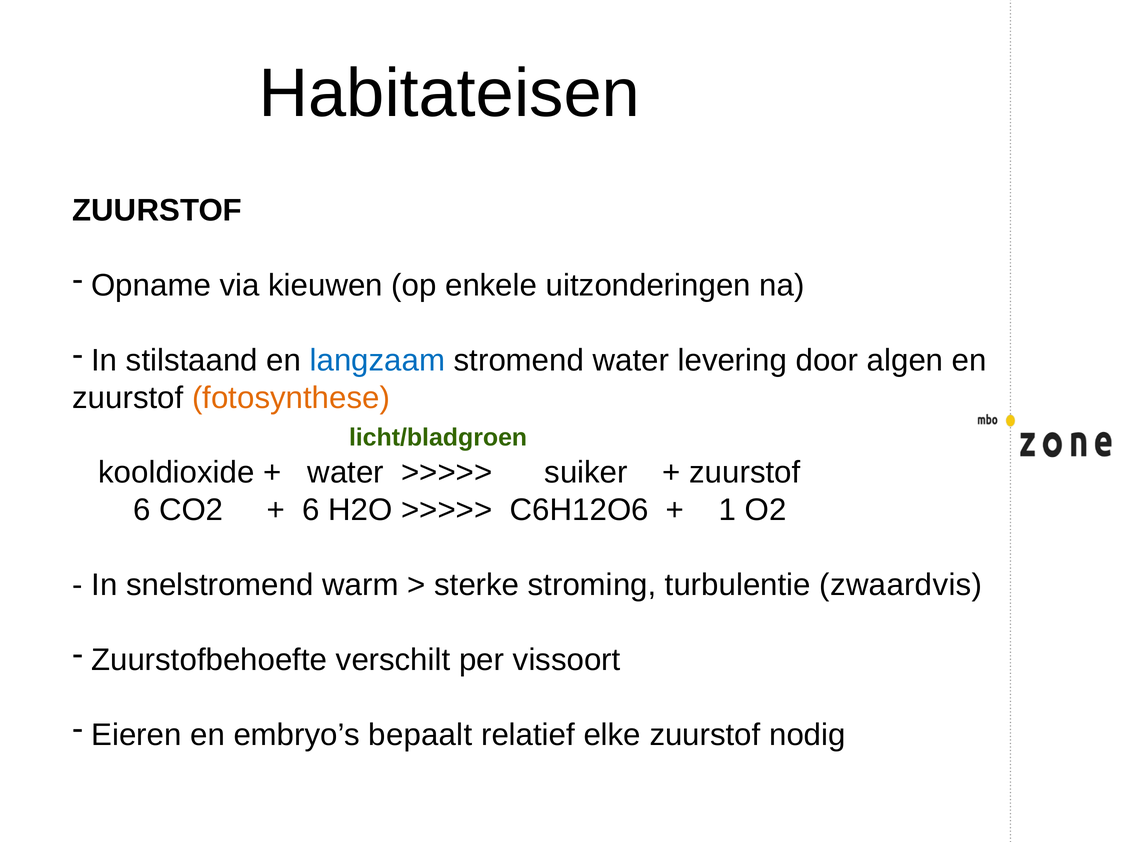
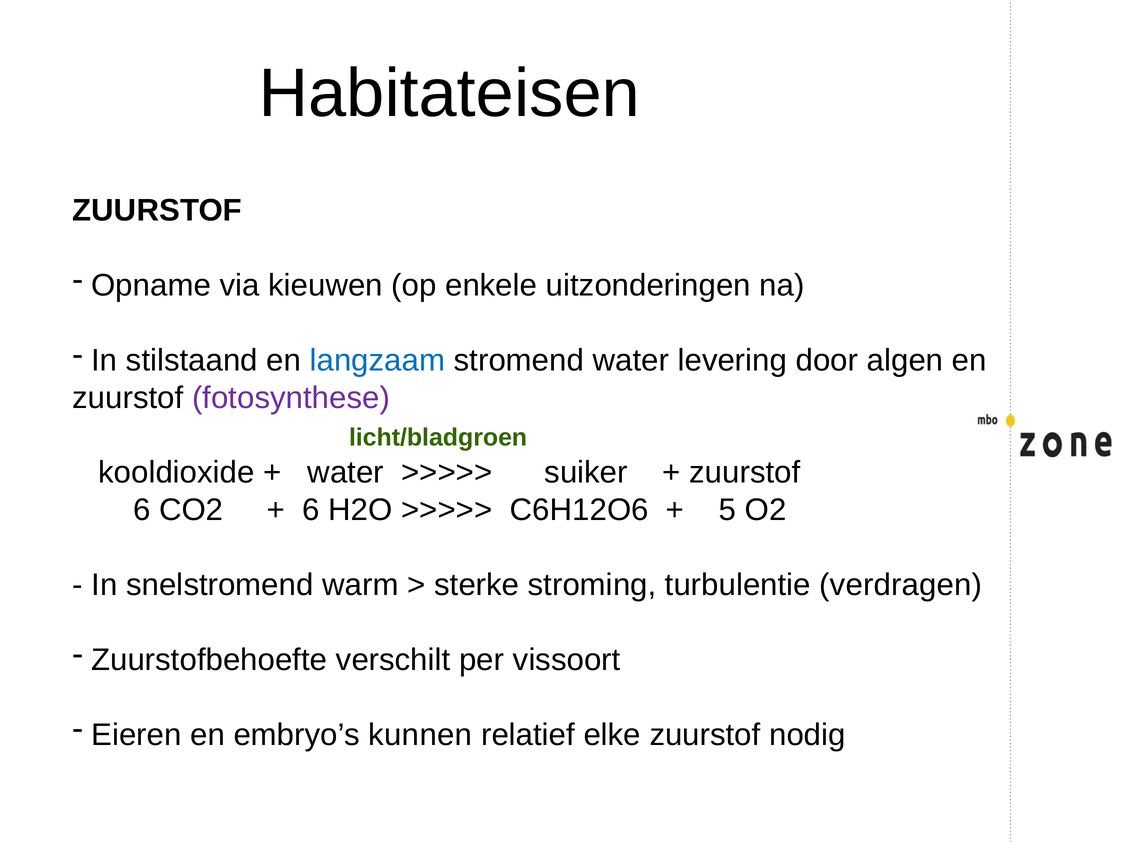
fotosynthese colour: orange -> purple (291, 398)
1: 1 -> 5 (728, 510)
zwaardvis: zwaardvis -> verdragen (901, 585)
bepaalt: bepaalt -> kunnen (420, 735)
